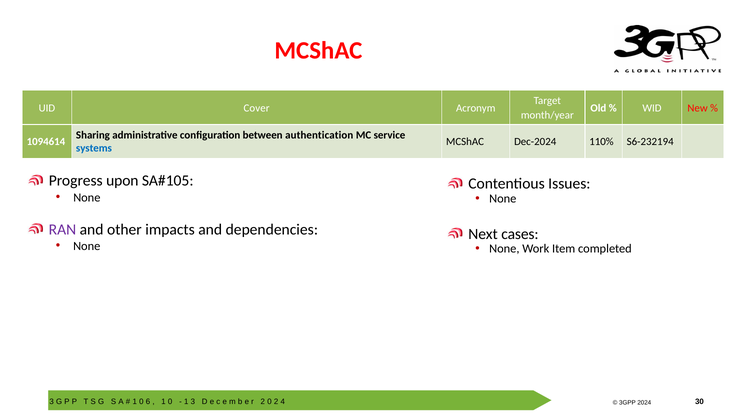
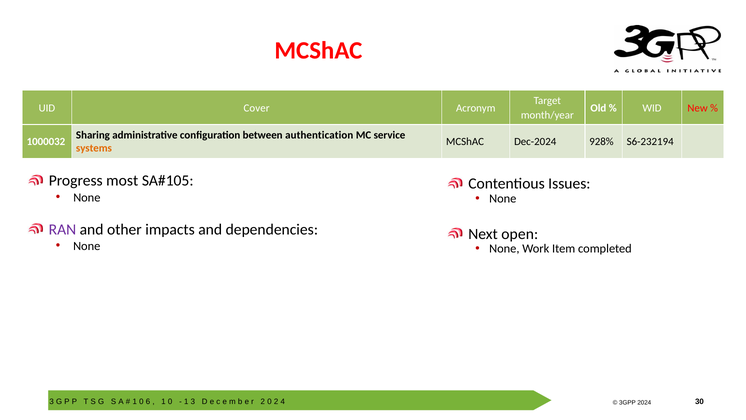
1094614: 1094614 -> 1000032 (46, 142)
110%: 110% -> 928% (601, 142)
systems colour: blue -> orange (94, 148)
upon: upon -> most (122, 181)
cases: cases -> open (520, 234)
